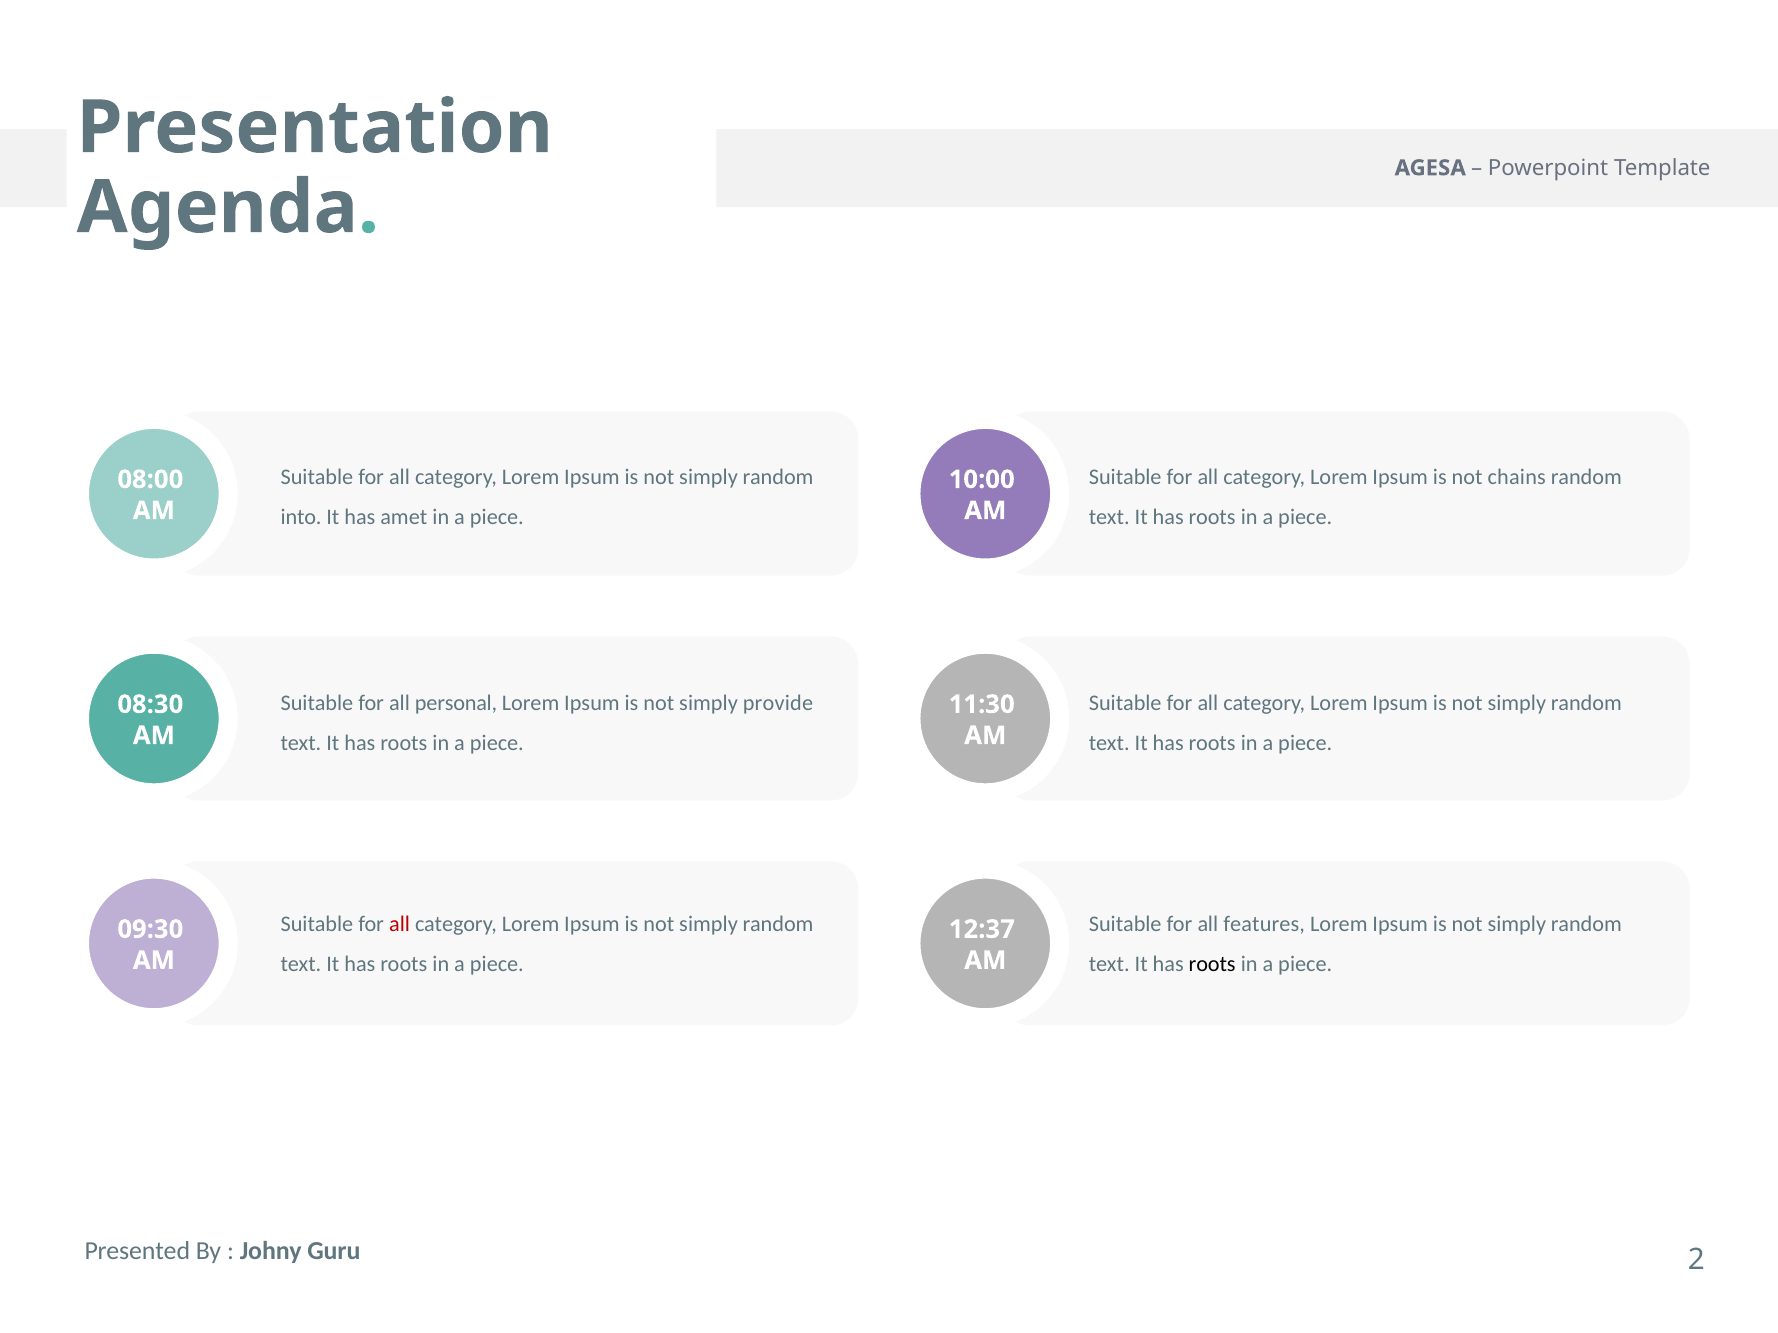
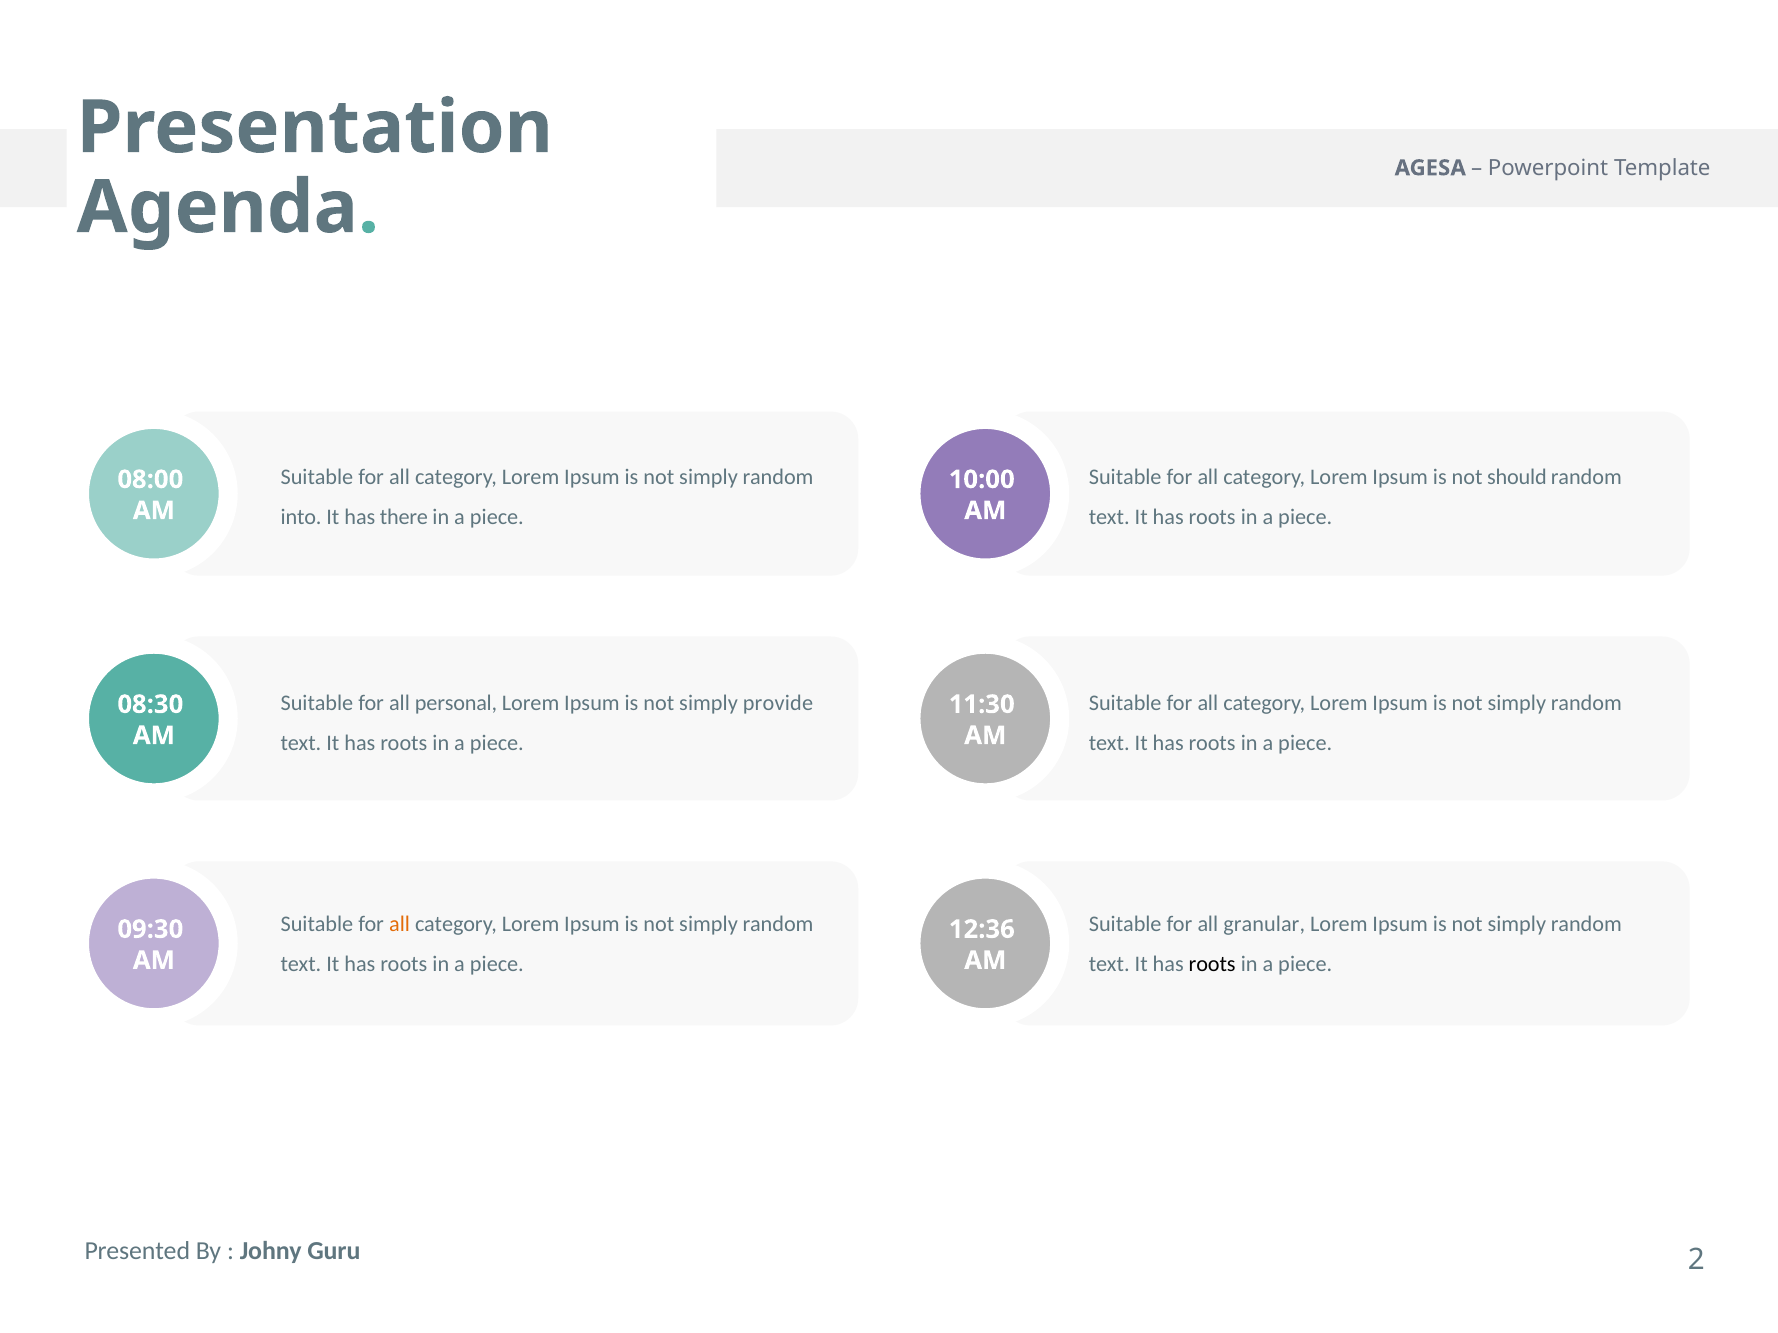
chains: chains -> should (1517, 478)
amet: amet -> there (404, 518)
all colour: red -> orange (400, 924)
features: features -> granular (1264, 924)
12:37: 12:37 -> 12:36 (982, 930)
